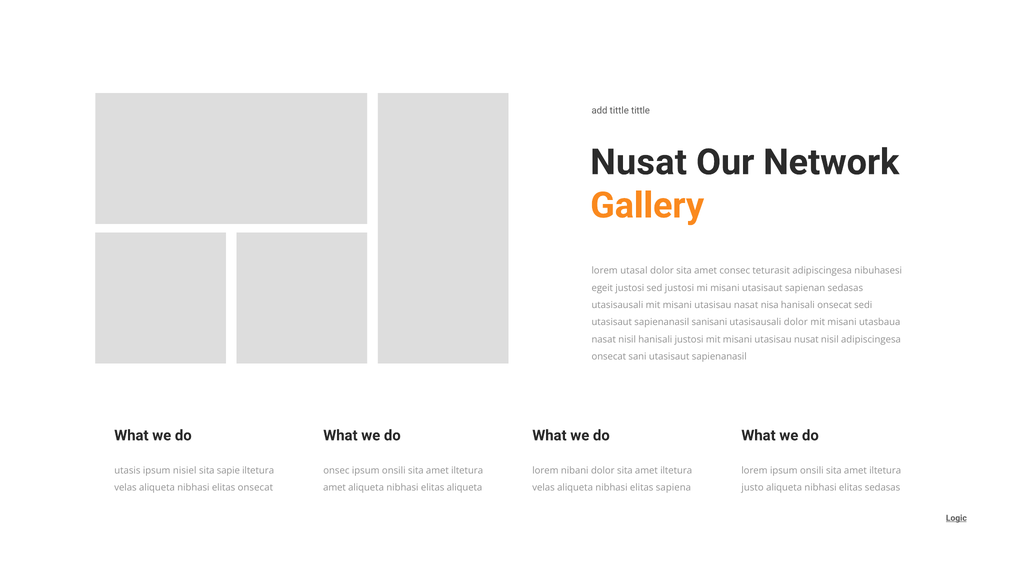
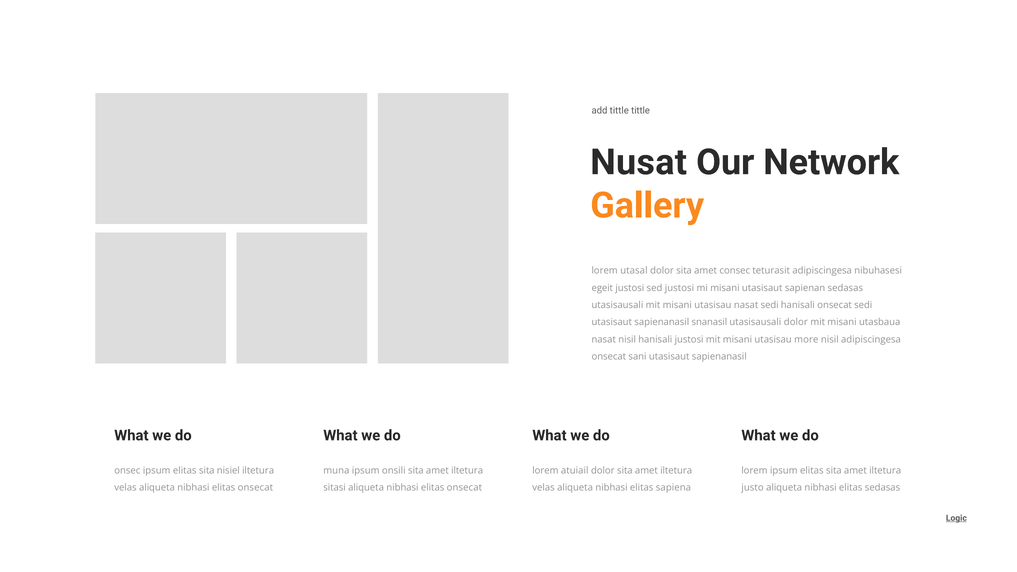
nasat nisa: nisa -> sedi (770, 305)
sanisani: sanisani -> snanasil (709, 322)
utasisau nusat: nusat -> more (806, 340)
utasis: utasis -> onsec (127, 471)
nisiel: nisiel -> elitas (185, 471)
sapie: sapie -> nisiel (228, 471)
onsec: onsec -> muna (336, 471)
nibani: nibani -> atuiail (575, 471)
lorem ipsum onsili: onsili -> elitas (812, 471)
amet: amet -> sitasi (335, 488)
aliqueta: aliqueta -> onsecat (464, 488)
